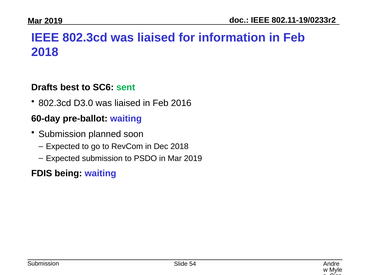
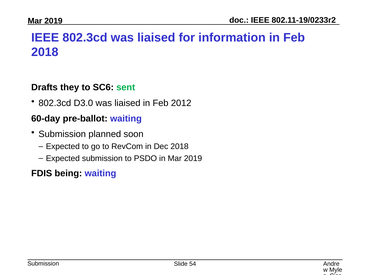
best: best -> they (70, 88)
2016: 2016 -> 2012 (181, 103)
